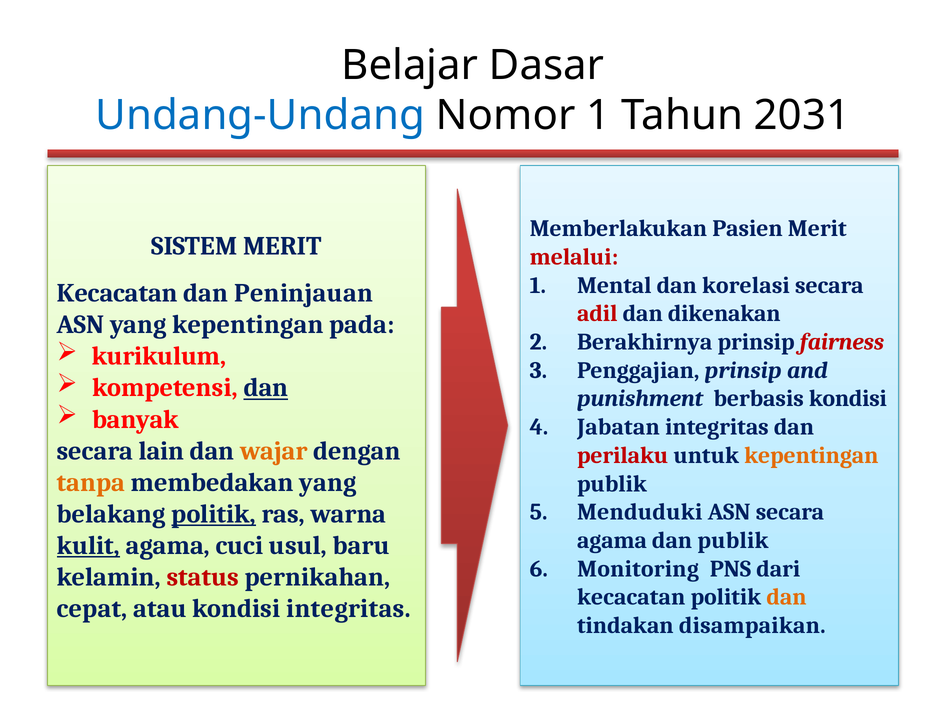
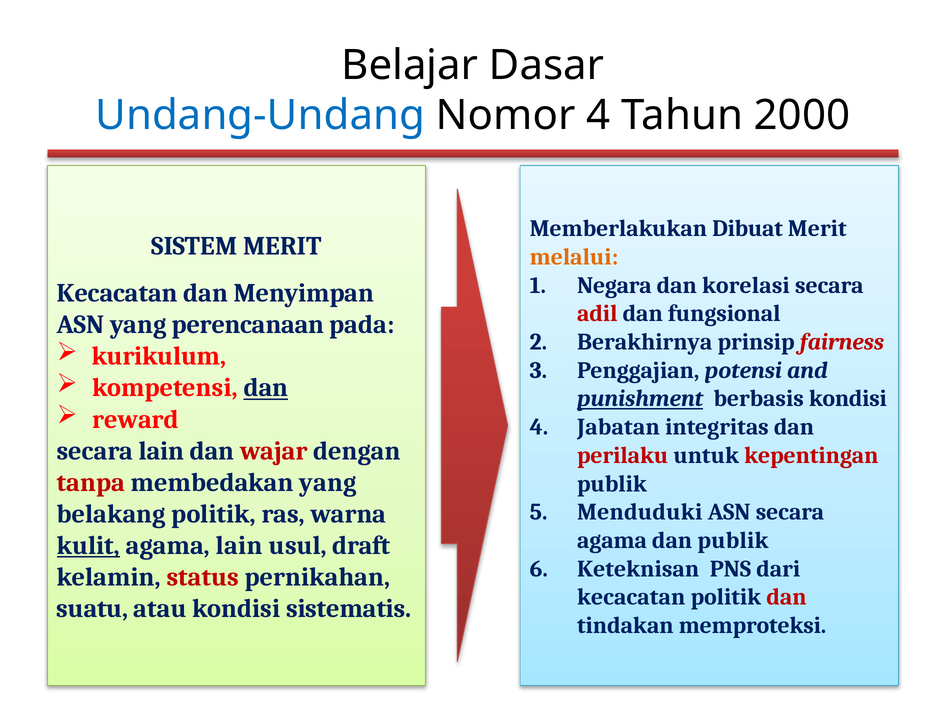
Nomor 1: 1 -> 4 (598, 116)
2031: 2031 -> 2000 (802, 116)
Pasien: Pasien -> Dibuat (748, 229)
melalui colour: red -> orange (574, 257)
Mental: Mental -> Negara (614, 285)
Peninjauan: Peninjauan -> Menyimpan (304, 293)
dikenakan: dikenakan -> fungsional (724, 314)
yang kepentingan: kepentingan -> perencanaan (248, 325)
Penggajian prinsip: prinsip -> potensi (743, 371)
punishment underline: none -> present (640, 399)
banyak: banyak -> reward (135, 420)
wajar colour: orange -> red (274, 451)
kepentingan colour: orange -> red (811, 456)
tanpa colour: orange -> red (91, 483)
politik underline: present -> none (214, 514)
agama cuci: cuci -> lain (239, 546)
baru: baru -> draft (361, 546)
Monitoring: Monitoring -> Keteknisan (638, 569)
dan colour: orange -> red (787, 598)
cepat: cepat -> suatu (92, 609)
kondisi integritas: integritas -> sistematis (349, 609)
disampaikan: disampaikan -> memproteksi (753, 626)
